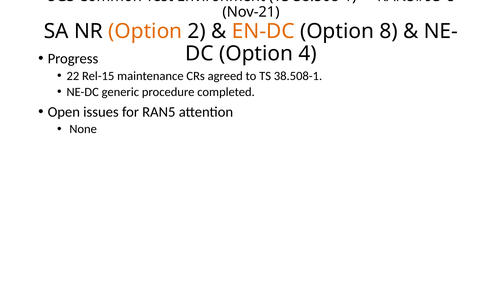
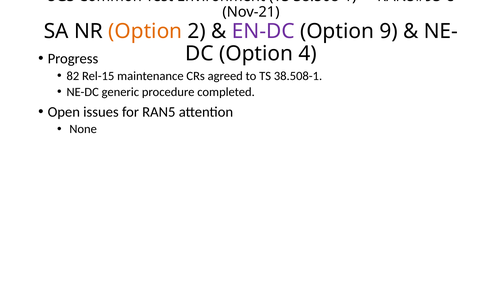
EN-DC colour: orange -> purple (263, 31)
8: 8 -> 9 (389, 31)
22: 22 -> 82 (73, 76)
